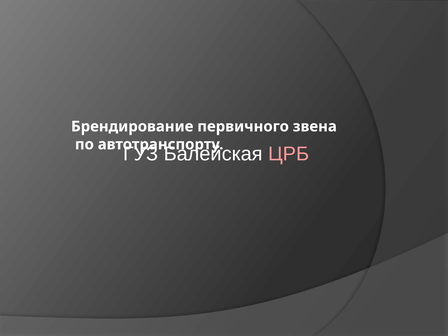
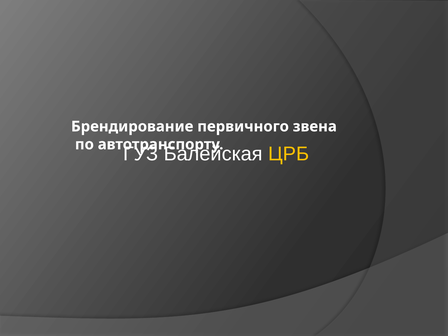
ЦРБ colour: pink -> yellow (289, 154)
